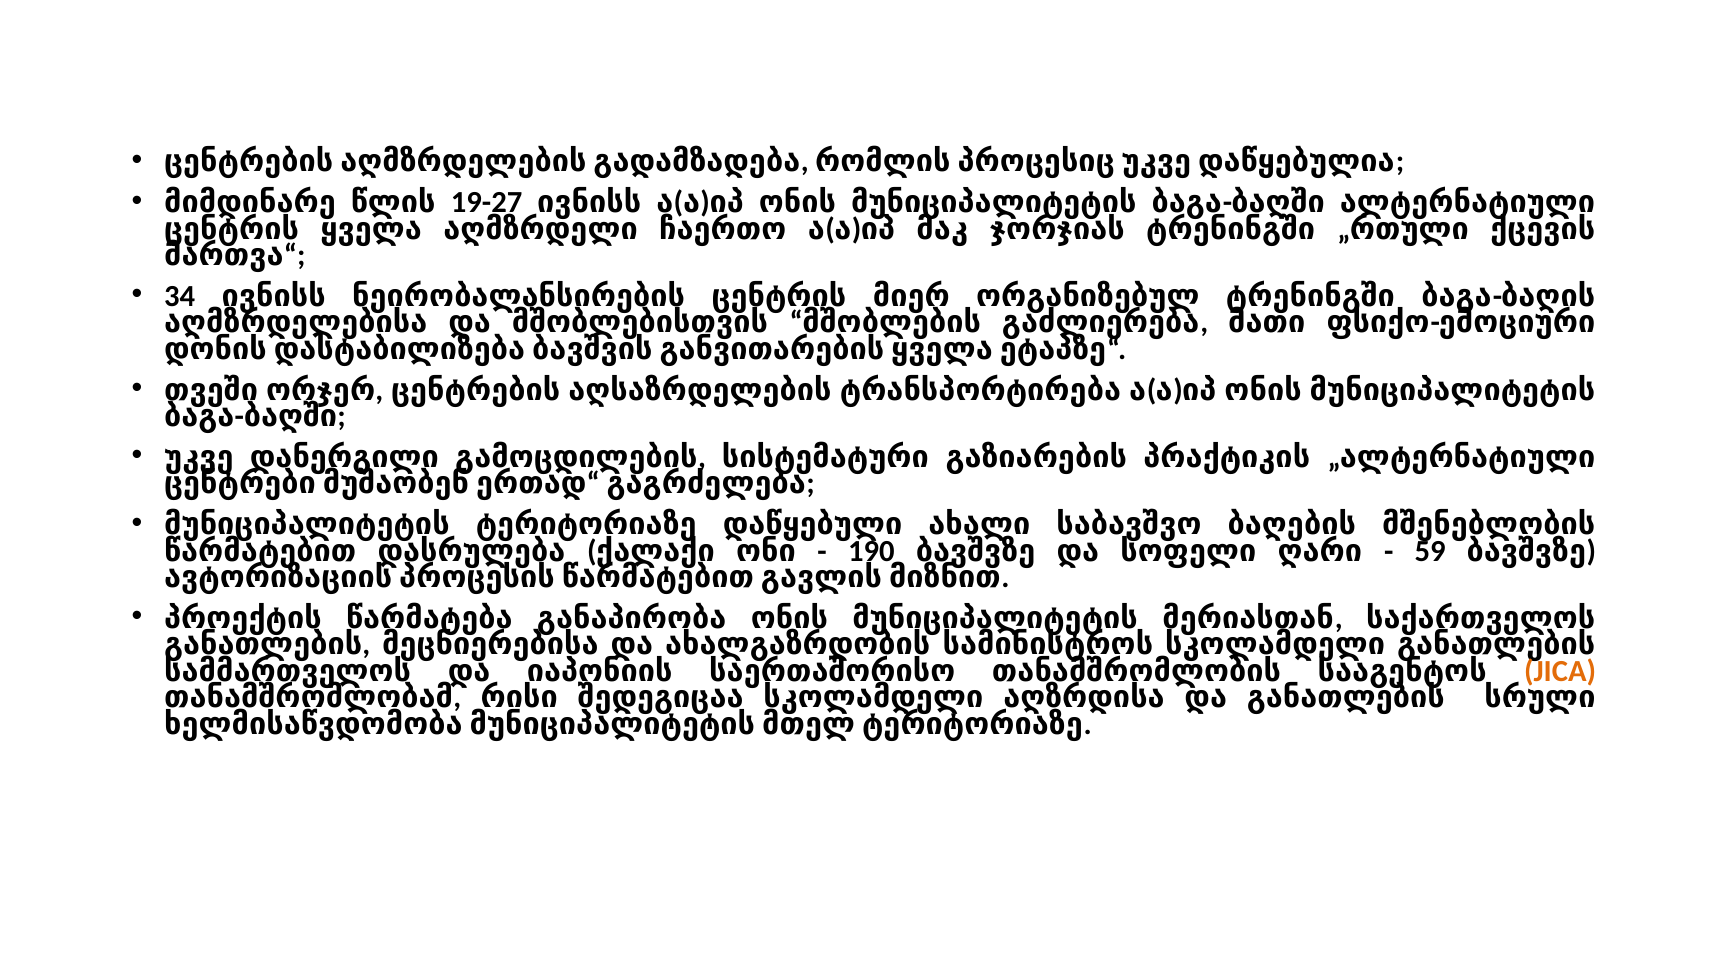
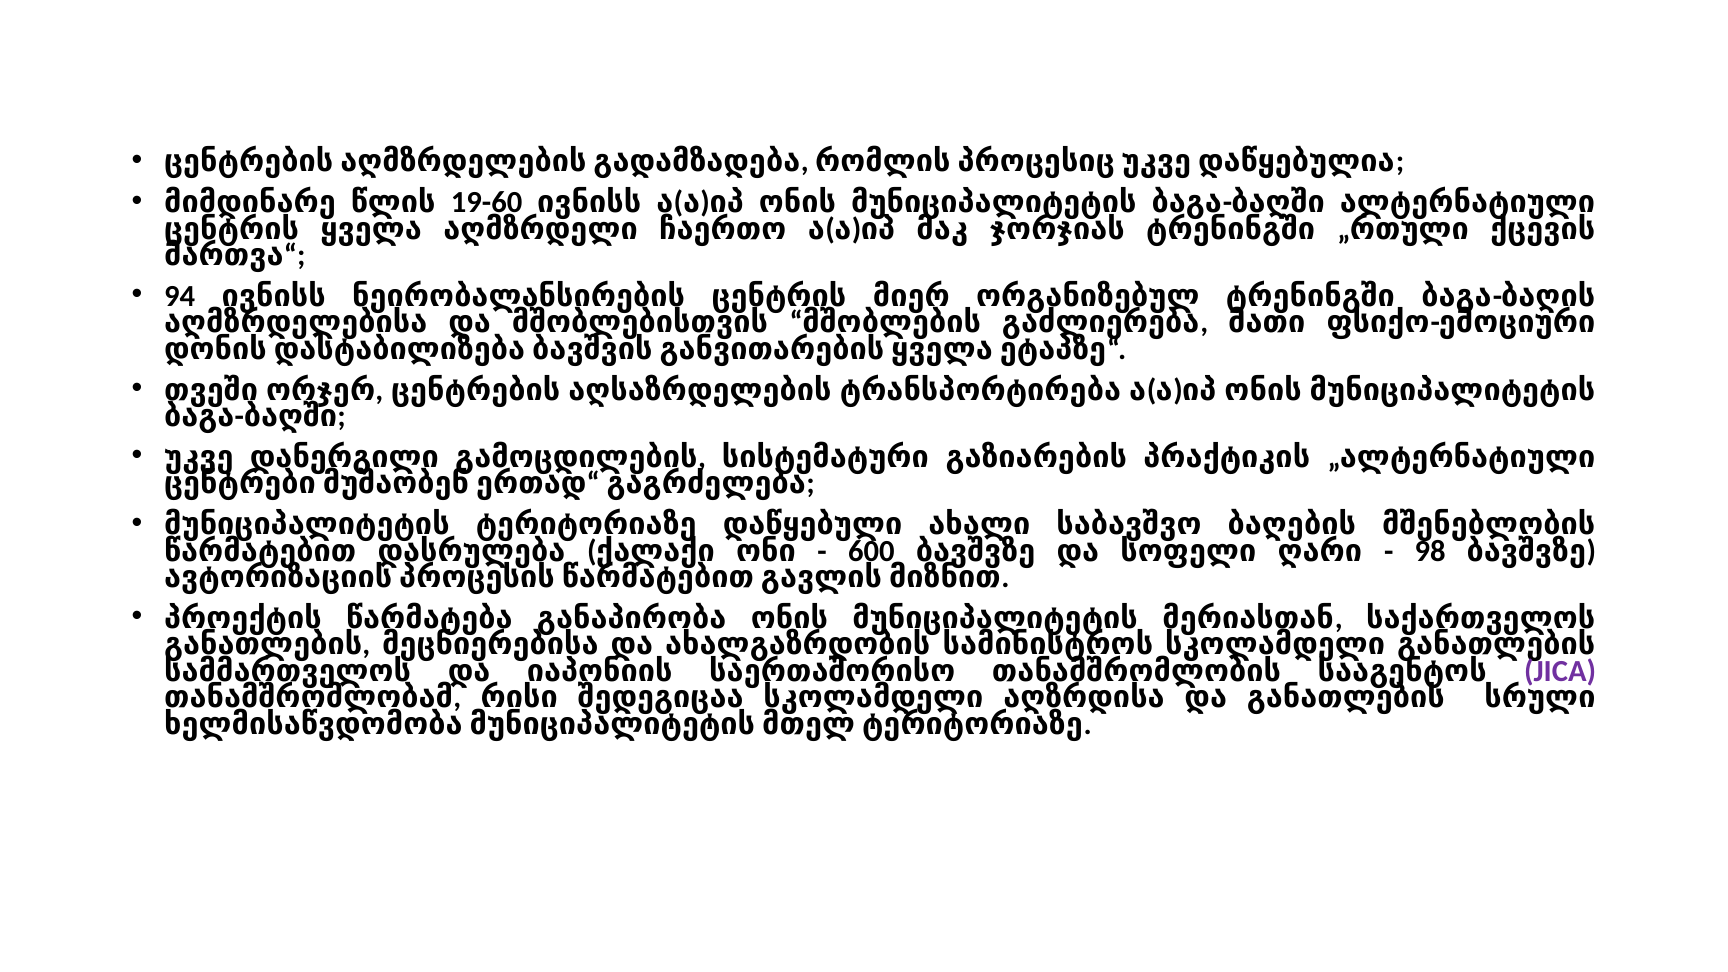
19-27: 19-27 -> 19-60 (487, 203)
34: 34 -> 94 (180, 296)
190: 190 -> 600 (871, 551)
59: 59 -> 98 (1430, 551)
JICA colour: orange -> purple (1560, 671)
